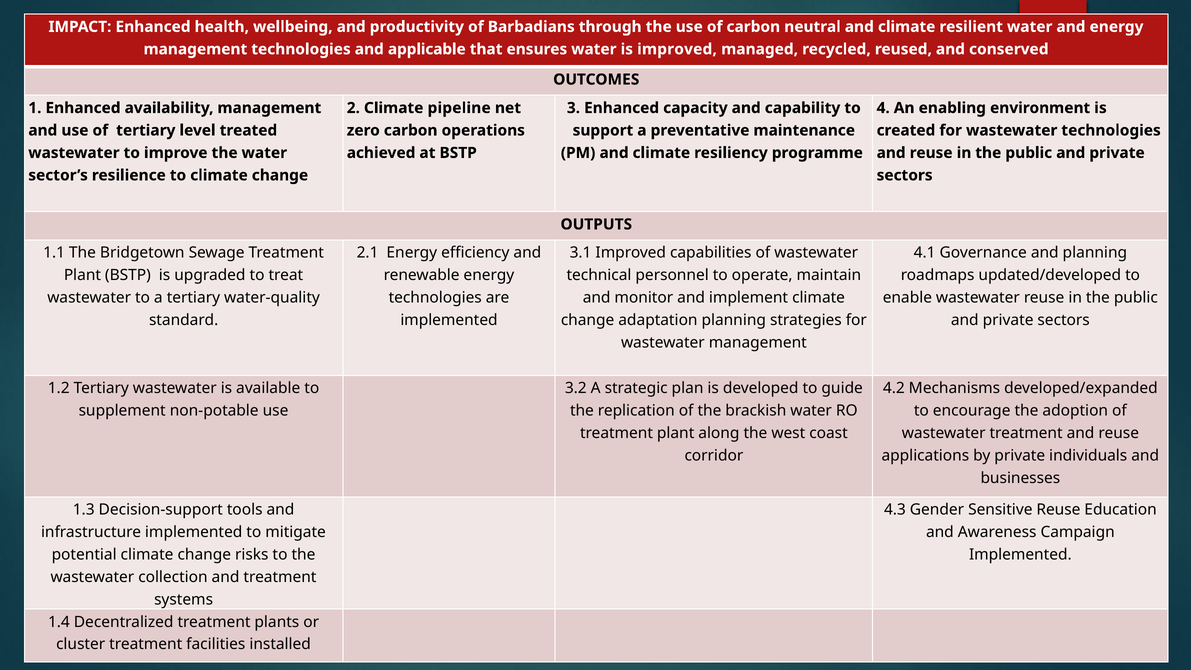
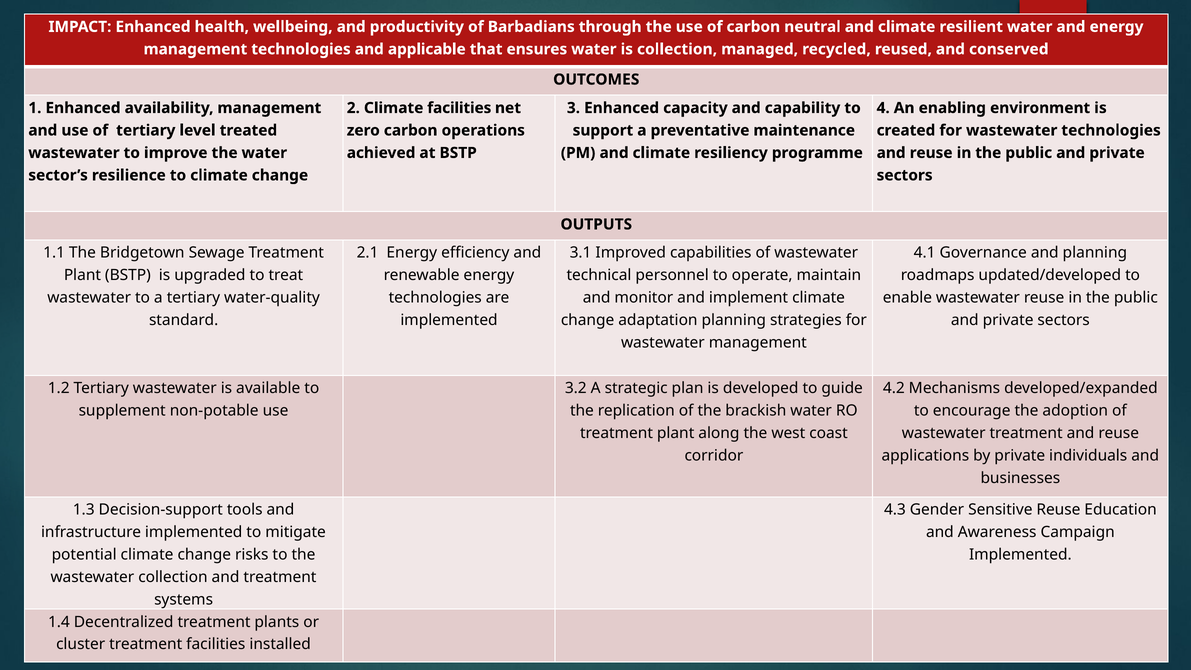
is improved: improved -> collection (677, 49)
Climate pipeline: pipeline -> facilities (459, 108)
